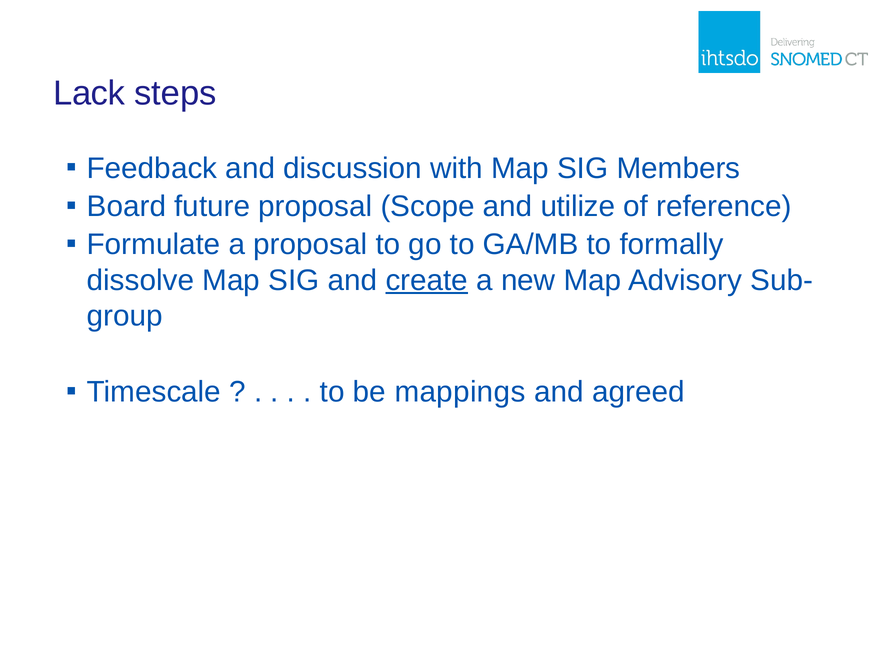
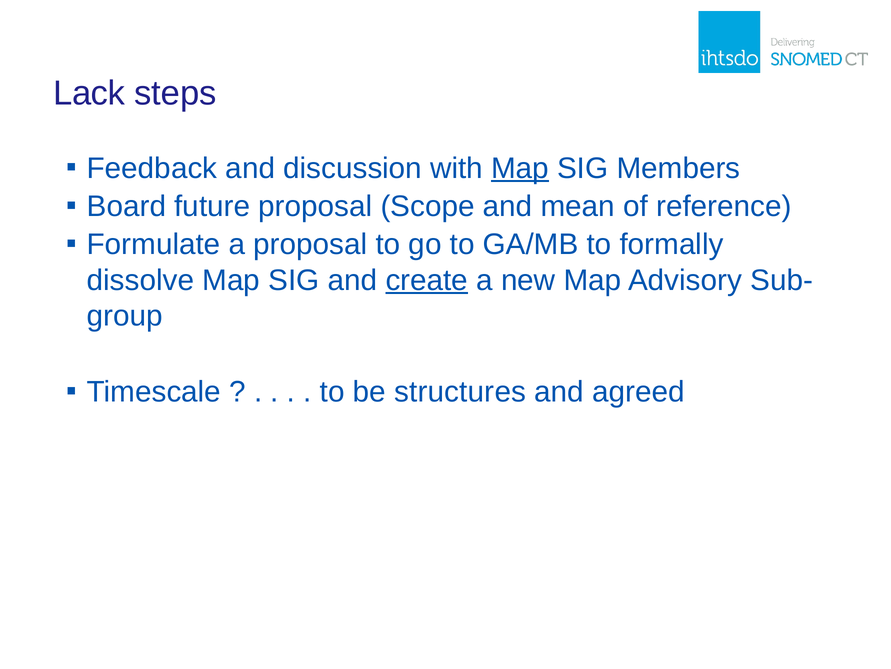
Map underline: none -> present (520, 168)
utilize: utilize -> mean (578, 206)
mappings: mappings -> structures (460, 392)
